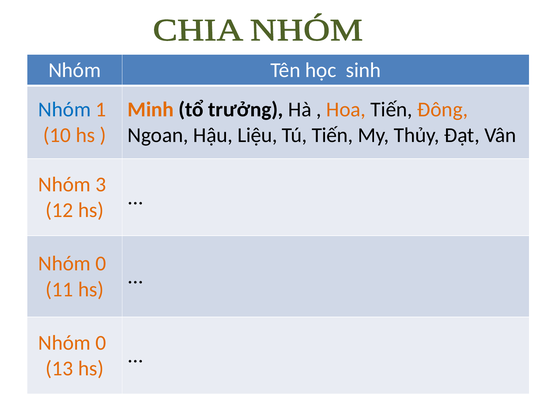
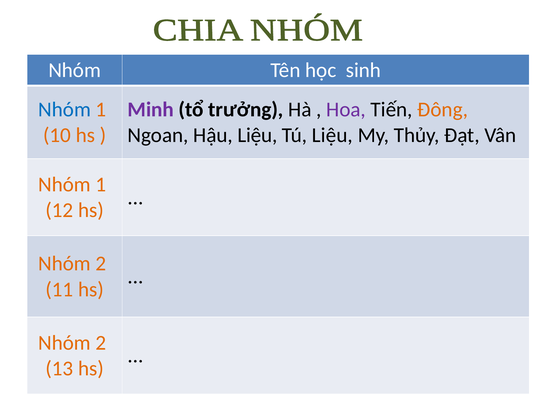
Minh colour: orange -> purple (151, 110)
Hoa colour: orange -> purple (346, 110)
Tú Tiến: Tiến -> Liệu (332, 135)
3: 3 -> 1 (101, 185)
0: 0 -> 2 (101, 264)
0: 0 -> 2 (101, 343)
